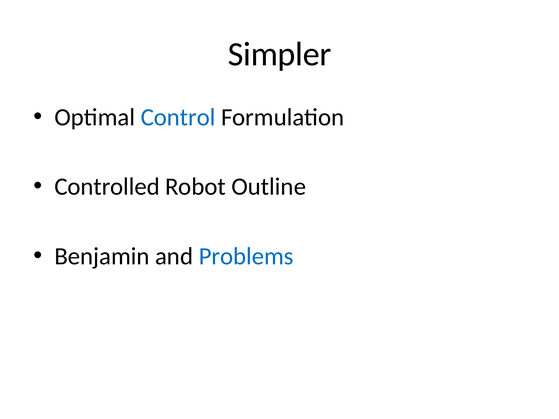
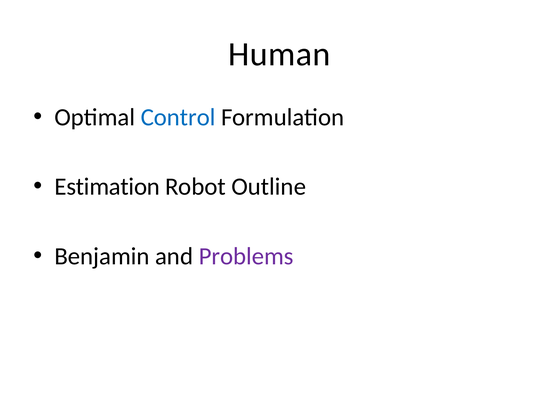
Simpler: Simpler -> Human (279, 54)
Controlled: Controlled -> Estimation (107, 187)
Problems colour: blue -> purple (246, 256)
